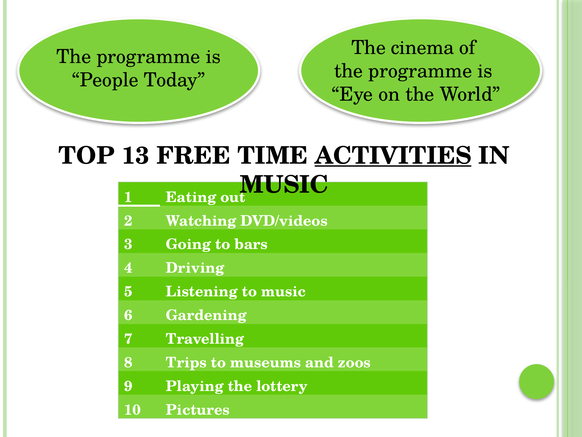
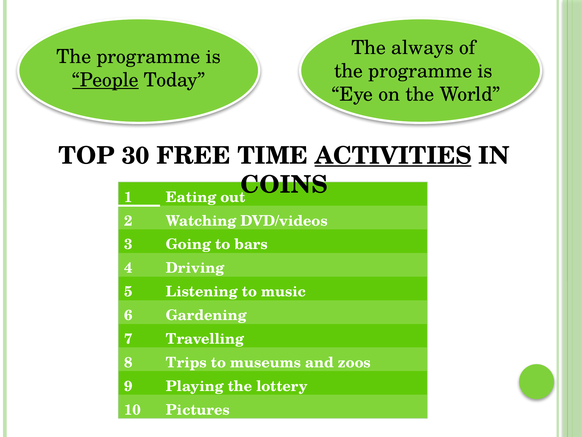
cinema: cinema -> always (422, 48)
People underline: none -> present (105, 80)
13: 13 -> 30 (136, 155)
MUSIC: MUSIC -> COINS (284, 185)
